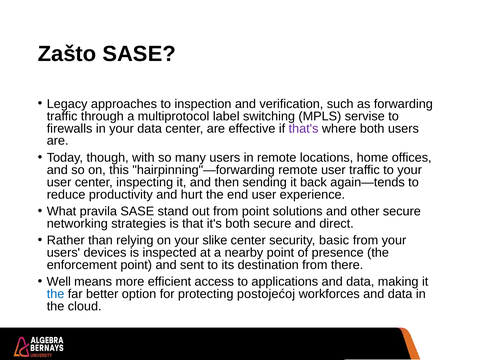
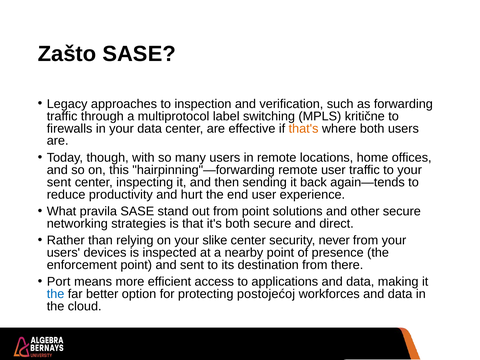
servise: servise -> kritične (365, 116)
that's colour: purple -> orange (304, 129)
user: user -> sent (59, 182)
basic: basic -> never (334, 240)
Well: Well -> Port (59, 282)
